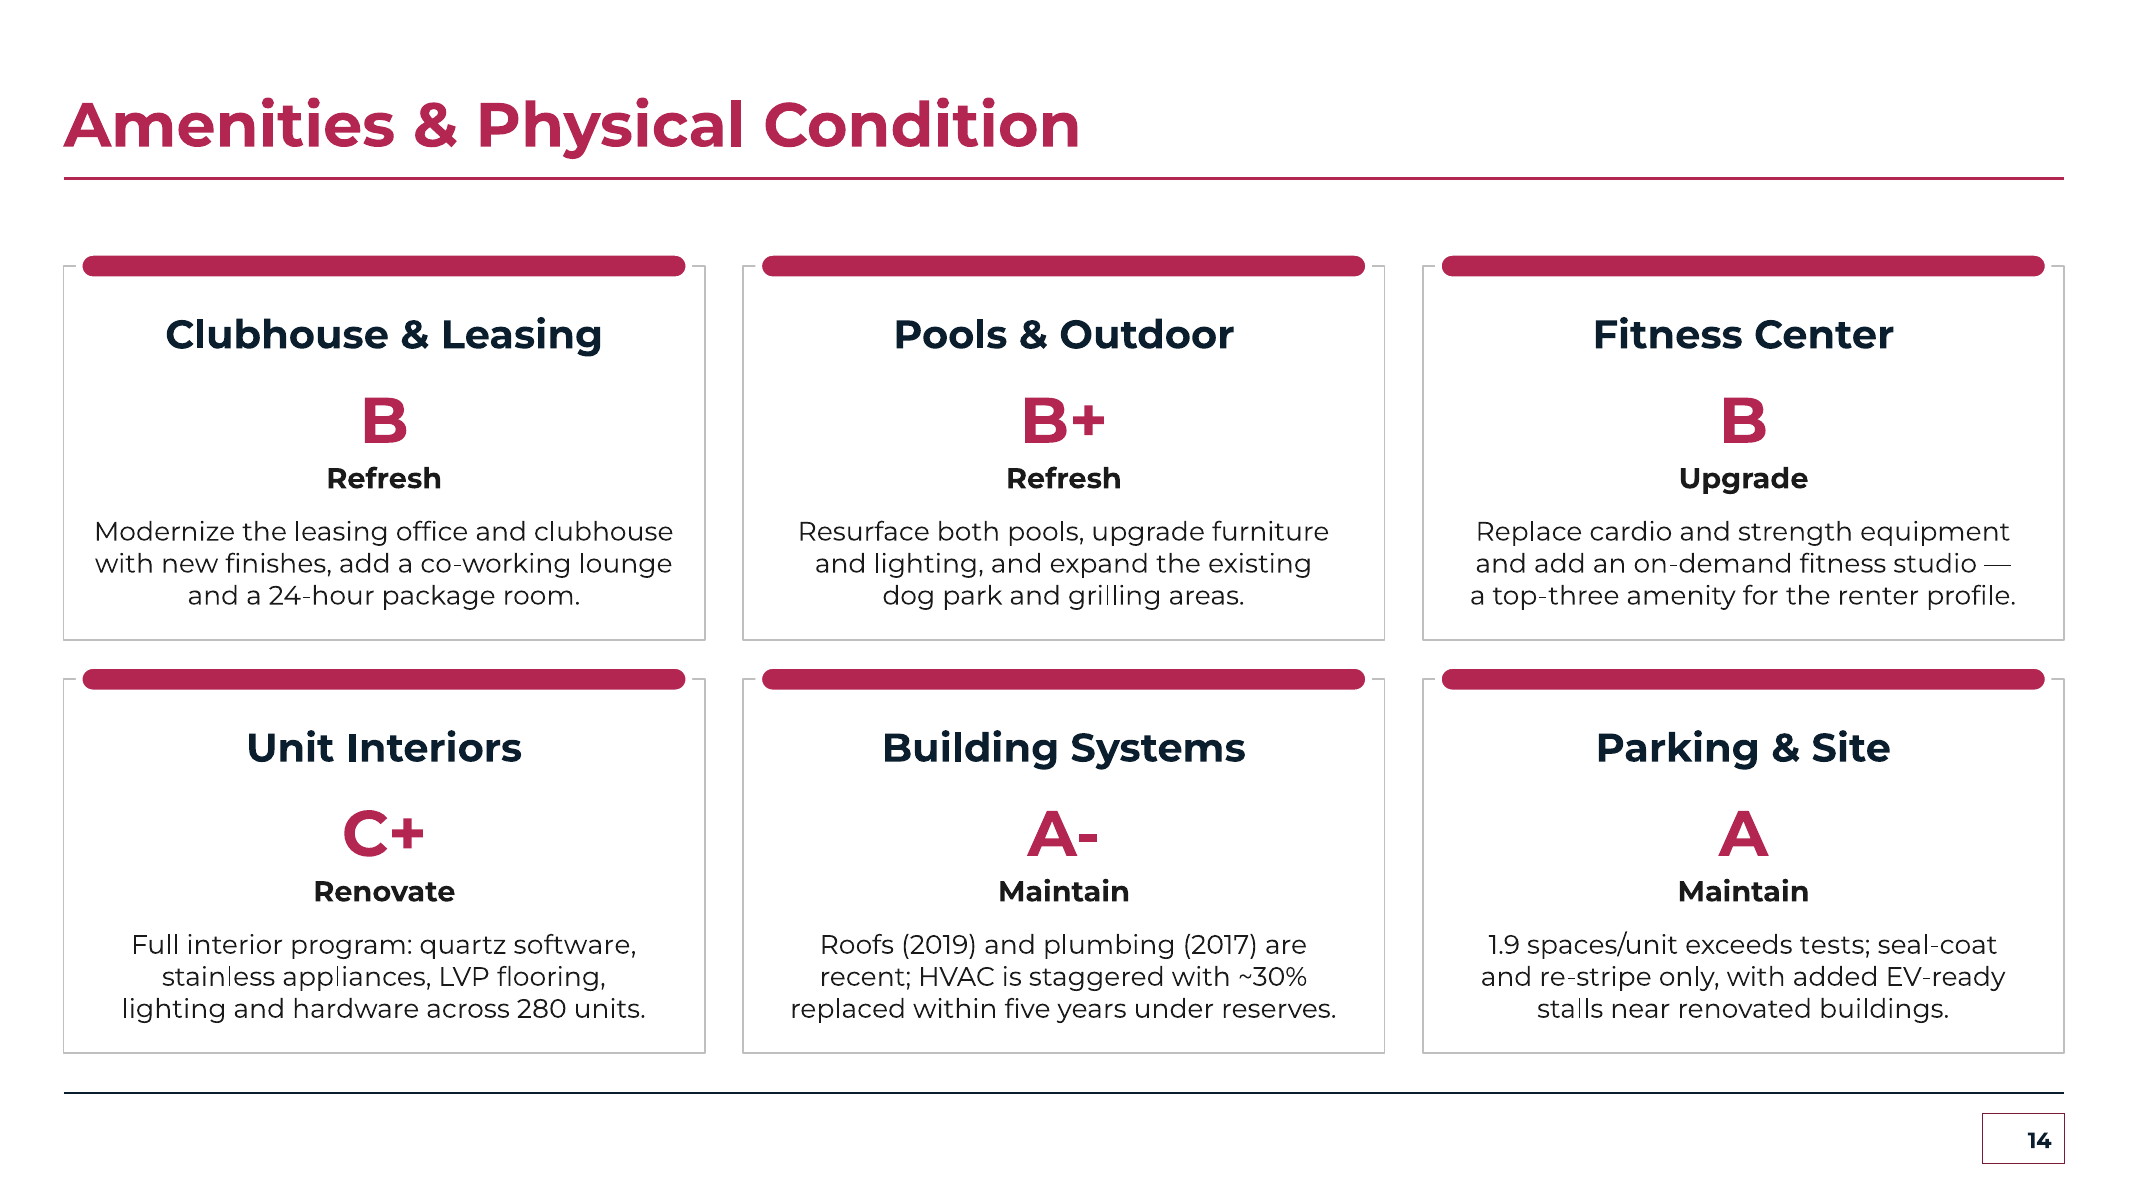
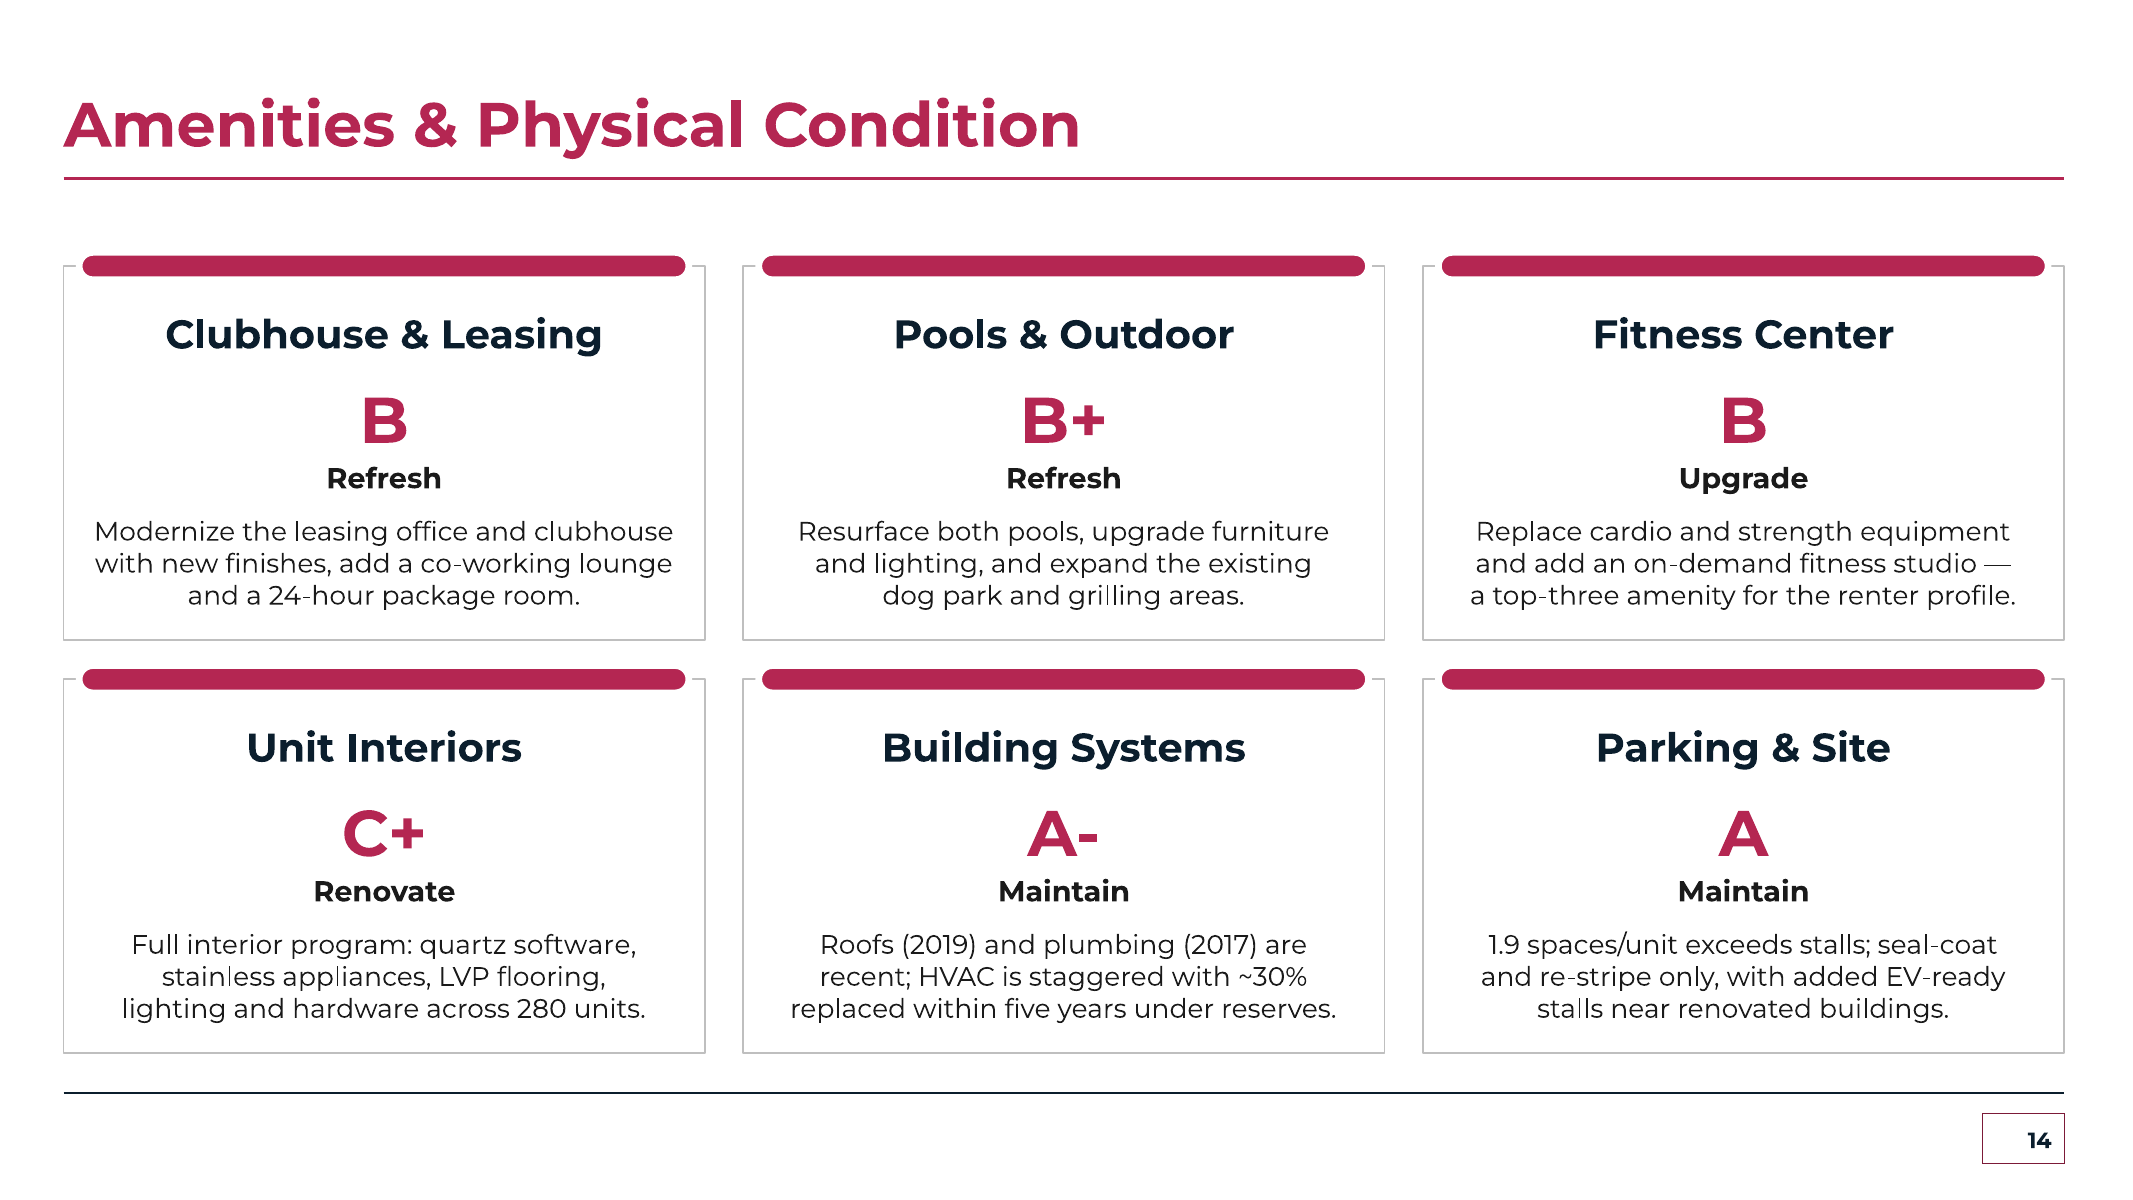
exceeds tests: tests -> stalls (1835, 945)
